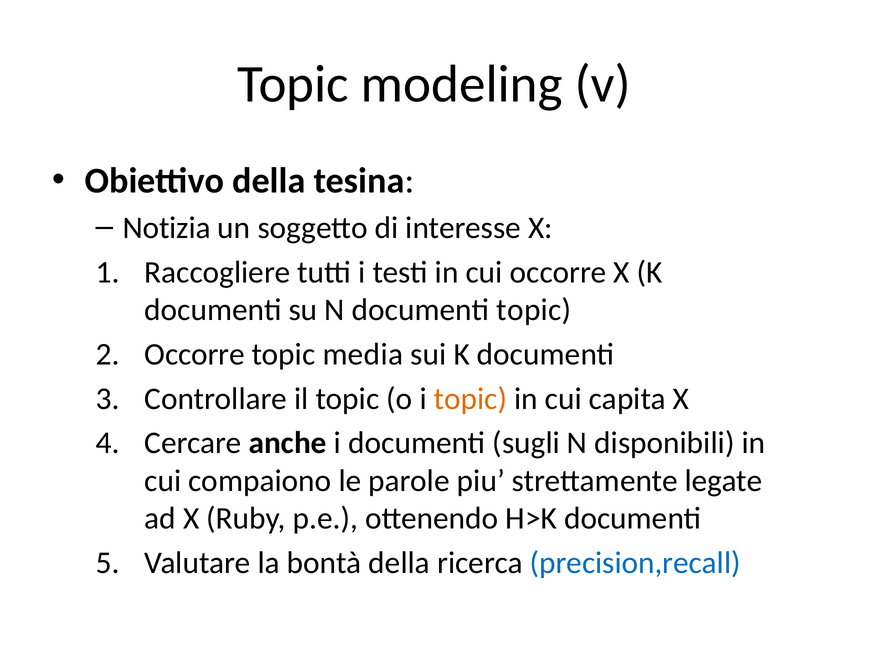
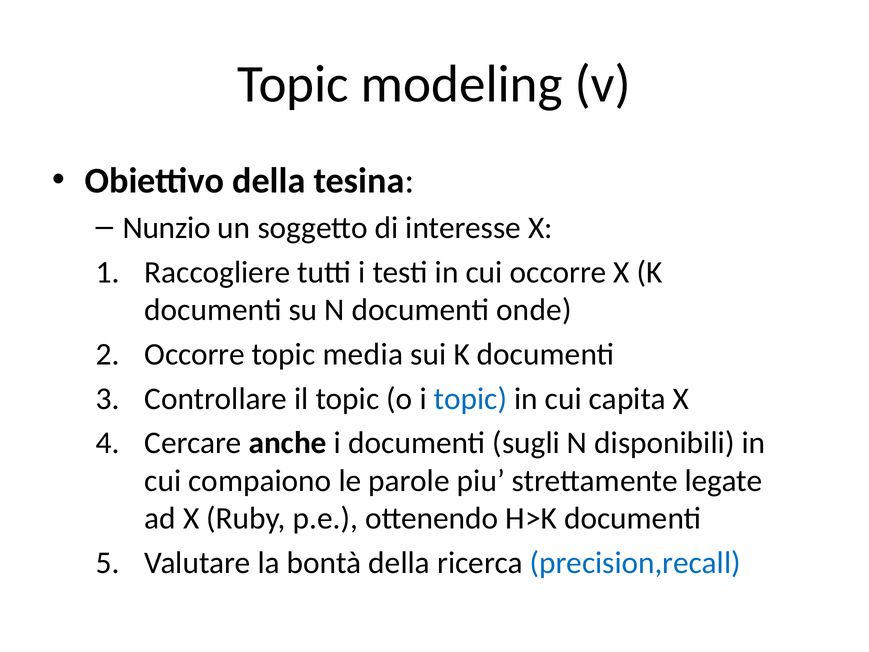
Notizia: Notizia -> Nunzio (167, 228)
documenti topic: topic -> onde (534, 310)
topic colour: orange -> blue (470, 399)
